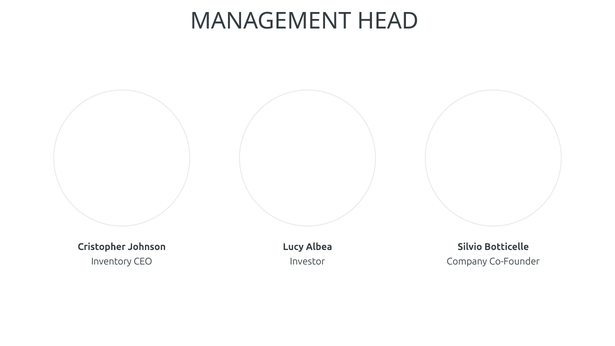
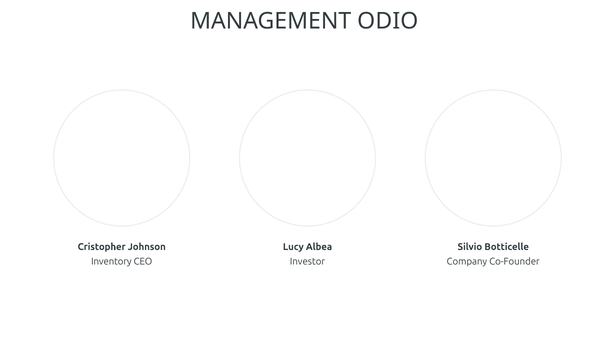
HEAD: HEAD -> ODIO (388, 21)
